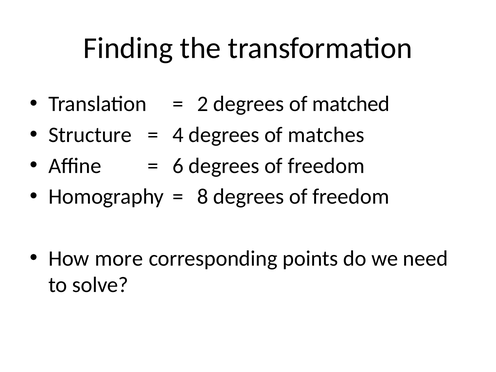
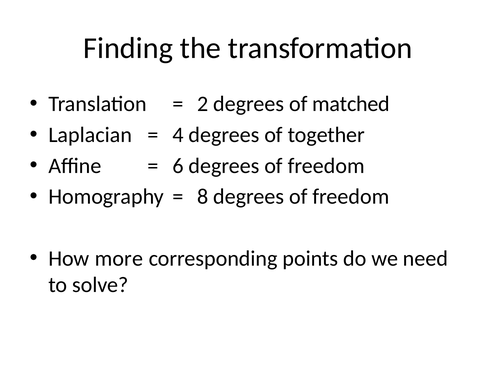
Structure: Structure -> Laplacian (90, 135)
matches: matches -> together (326, 135)
